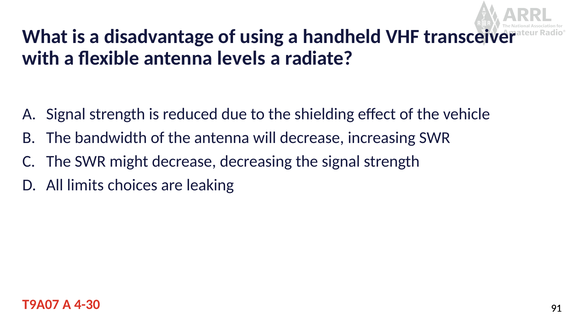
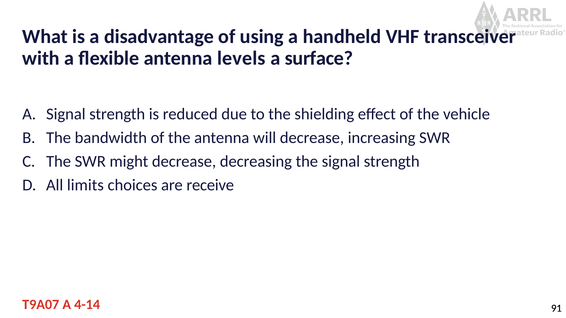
radiate: radiate -> surface (319, 58)
leaking: leaking -> receive (210, 185)
4-30: 4-30 -> 4-14 (87, 305)
